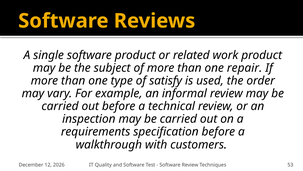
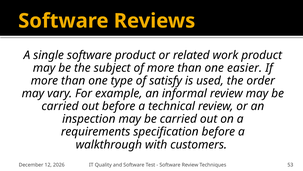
repair: repair -> easier (245, 68)
